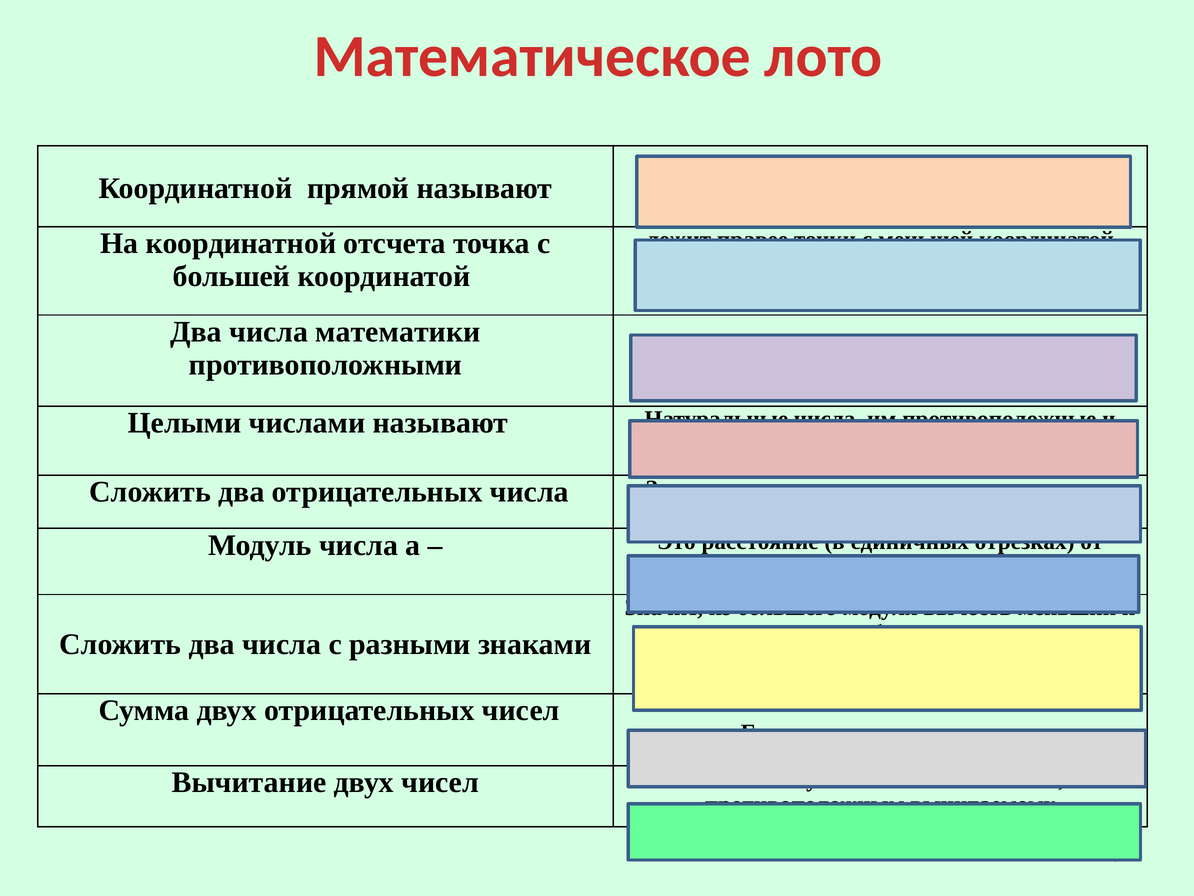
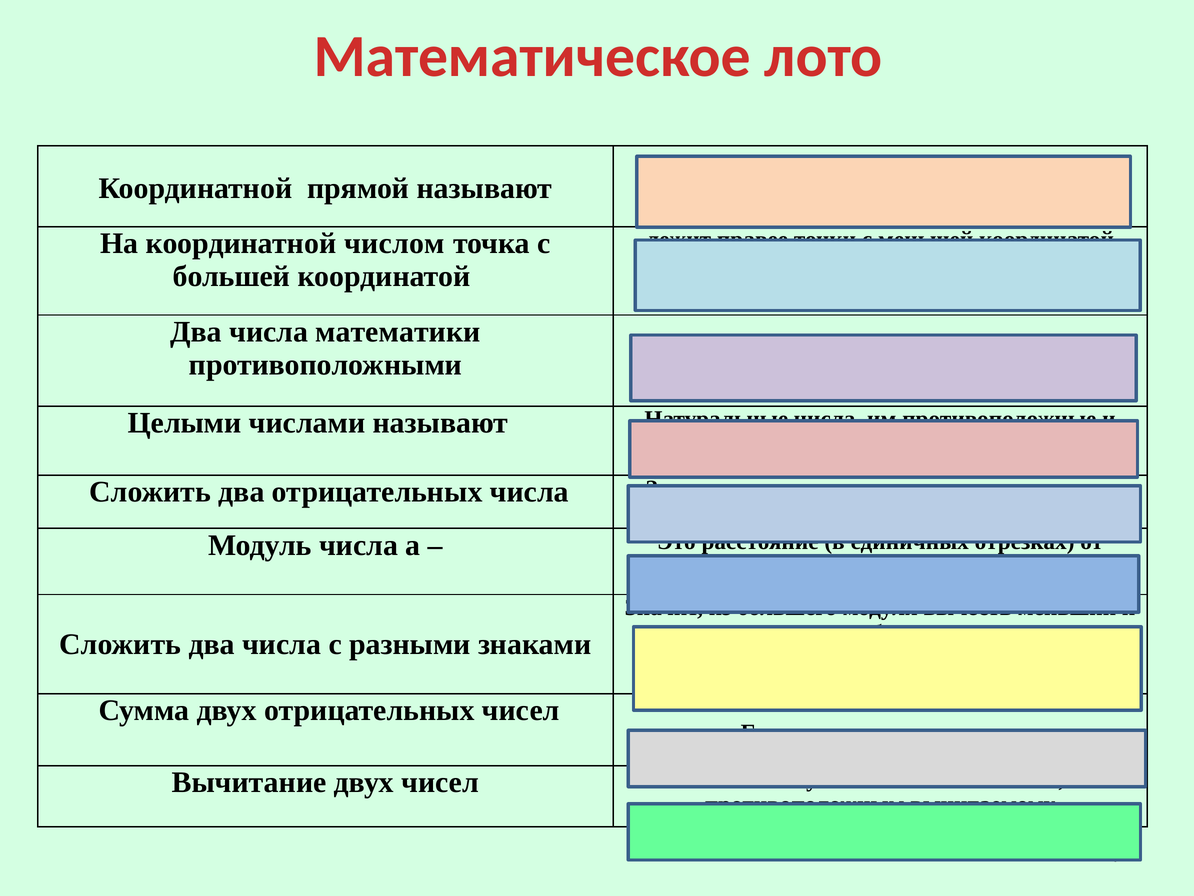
координатной отсчета: отсчета -> числом (394, 243)
